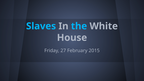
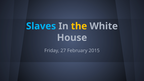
the colour: light blue -> yellow (79, 26)
